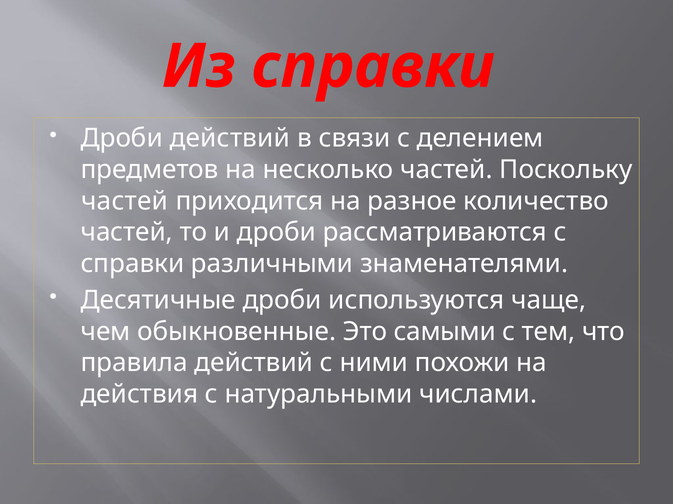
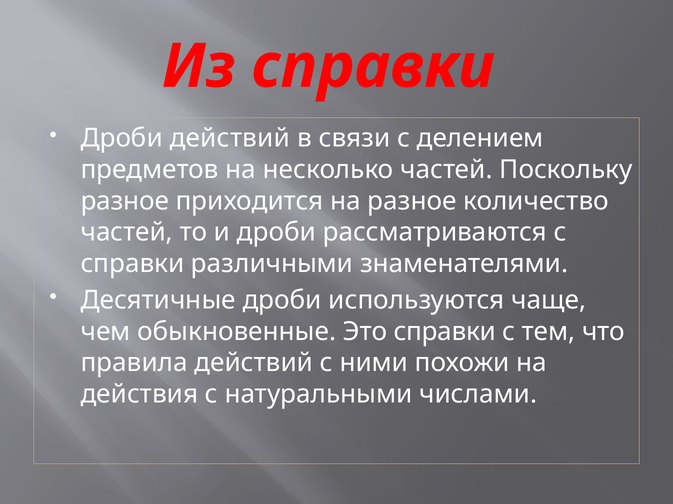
частей: частей -> разное (125, 201)
Это самыми: самыми -> справки (445, 332)
